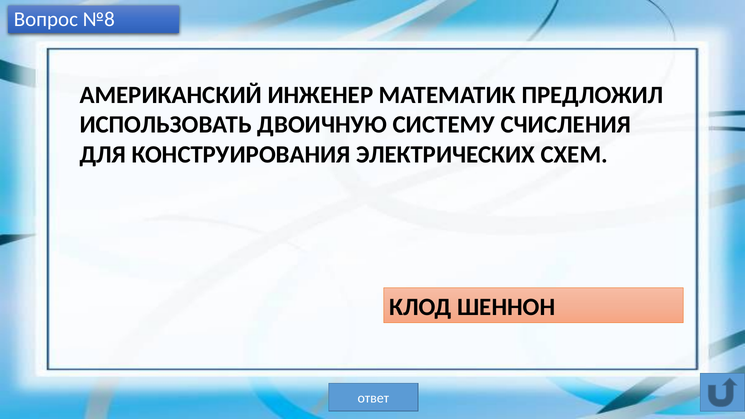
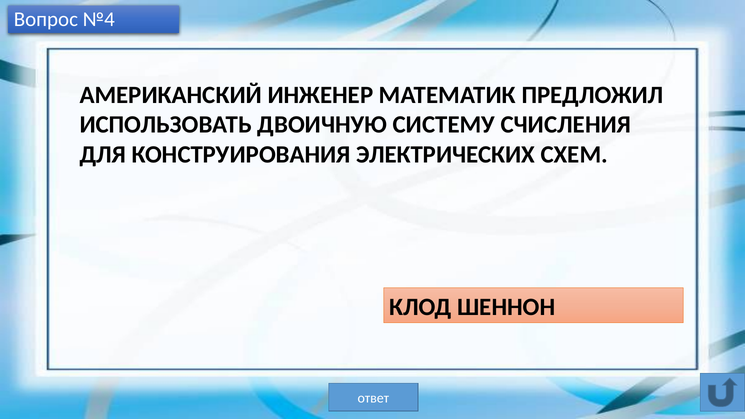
№8: №8 -> №4 (99, 19)
